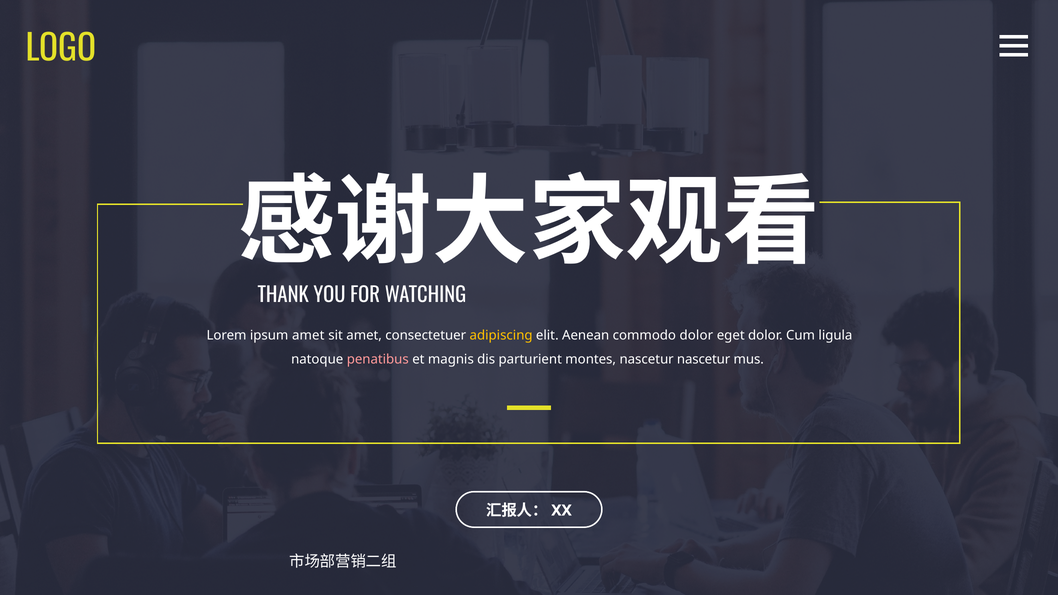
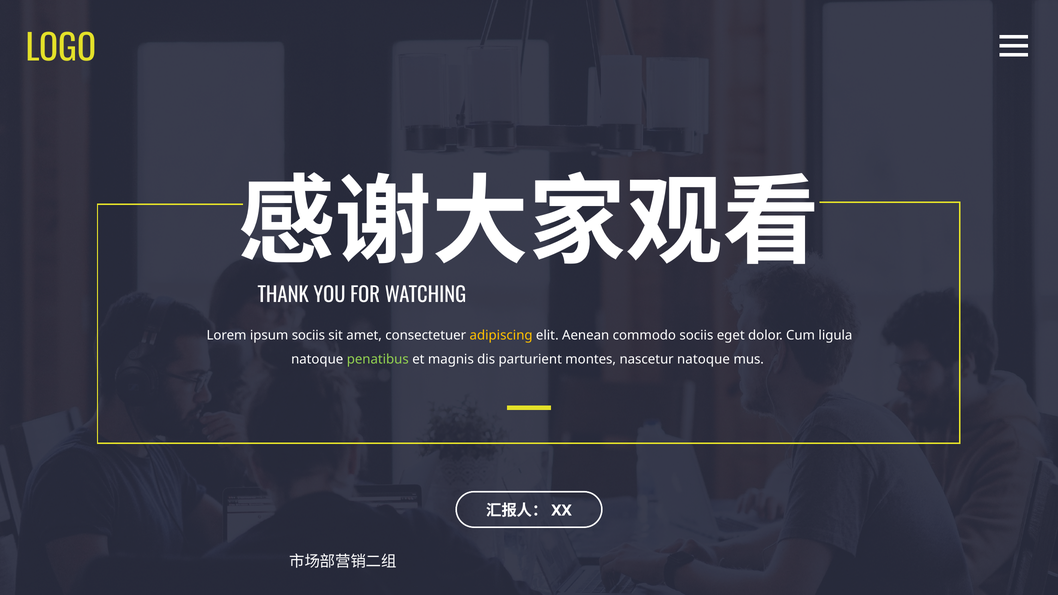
ipsum amet: amet -> sociis (308, 336)
commodo dolor: dolor -> sociis (696, 336)
penatibus colour: pink -> light green (378, 360)
nascetur nascetur: nascetur -> natoque (703, 360)
